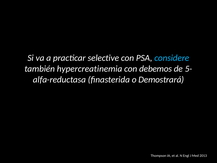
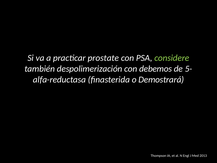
selective: selective -> prostate (103, 58)
considere colour: light blue -> light green (172, 58)
hypercreatinemia: hypercreatinemia -> despolimerización (90, 69)
